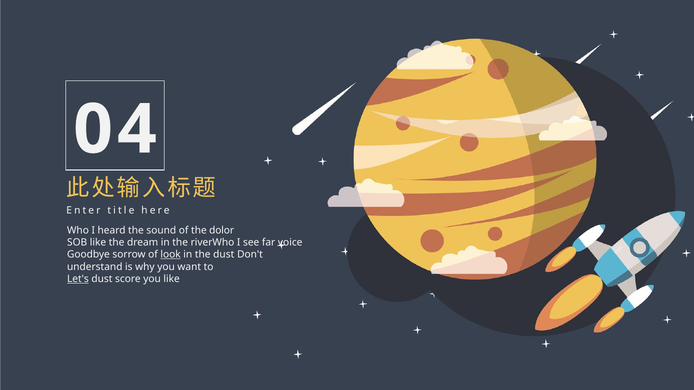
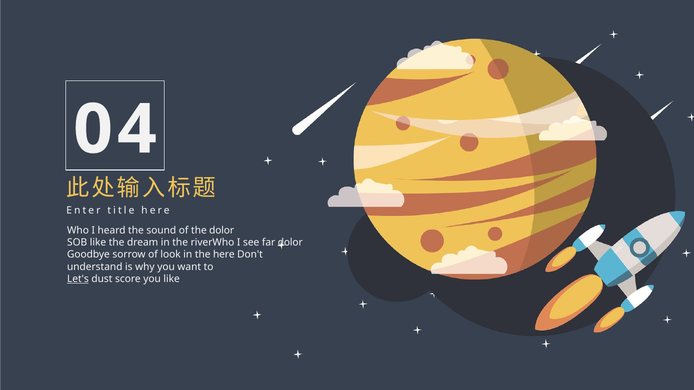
far voice: voice -> dolor (290, 243)
look underline: present -> none (171, 255)
the dust: dust -> here (224, 255)
